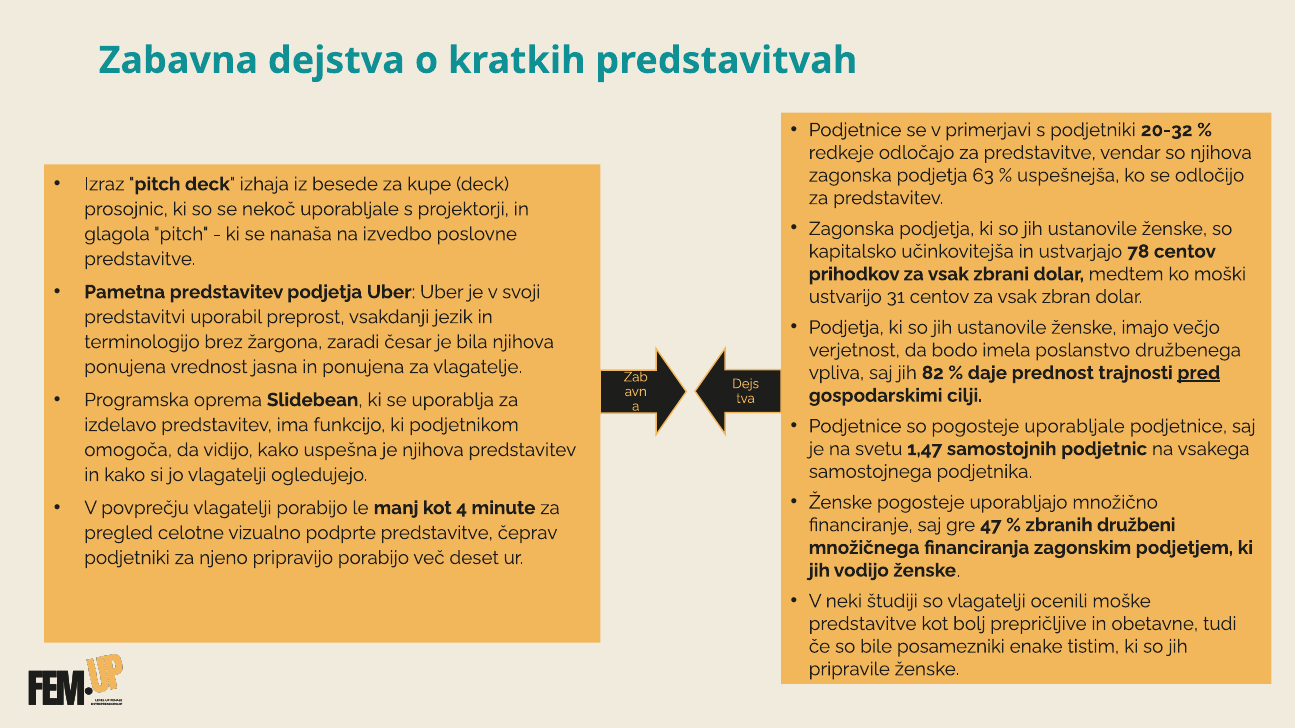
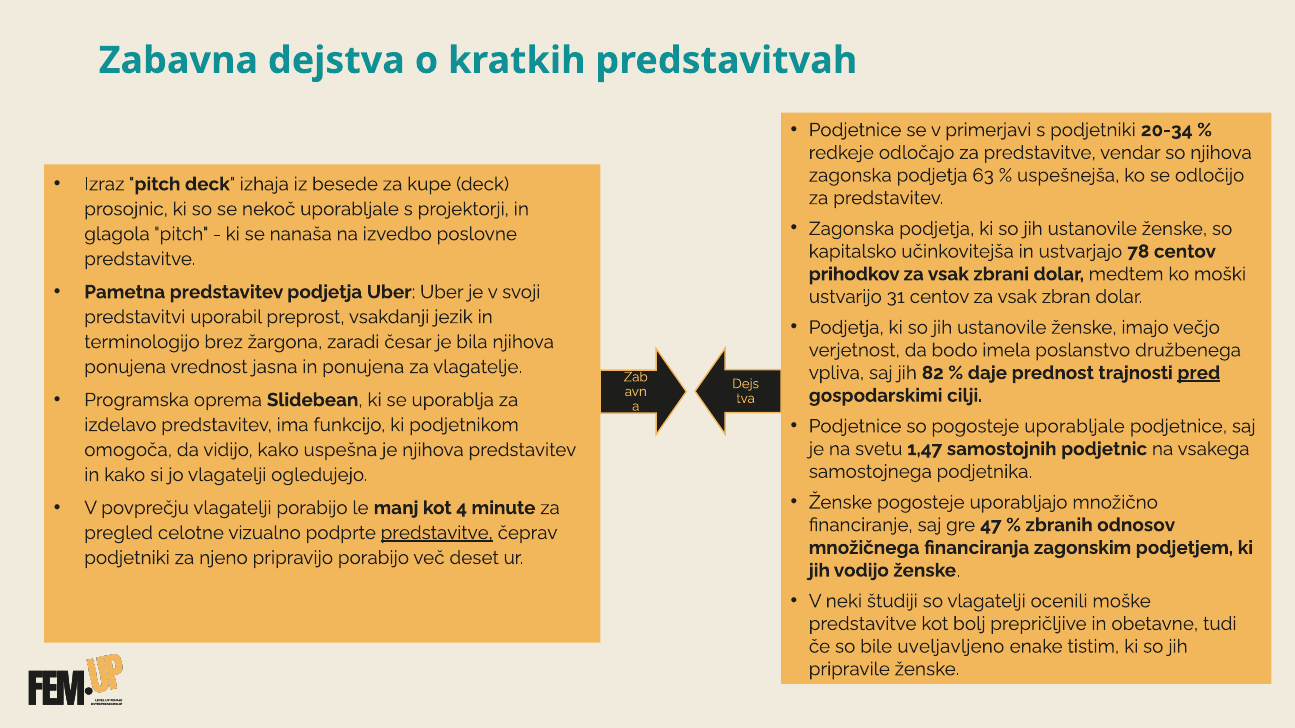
20-32: 20-32 -> 20-34 (1167, 130)
družbeni: družbeni -> odnosov (1136, 525)
predstavitve underline: none -> present (437, 533)
posamezniki: posamezniki -> uveljavljeno (951, 647)
